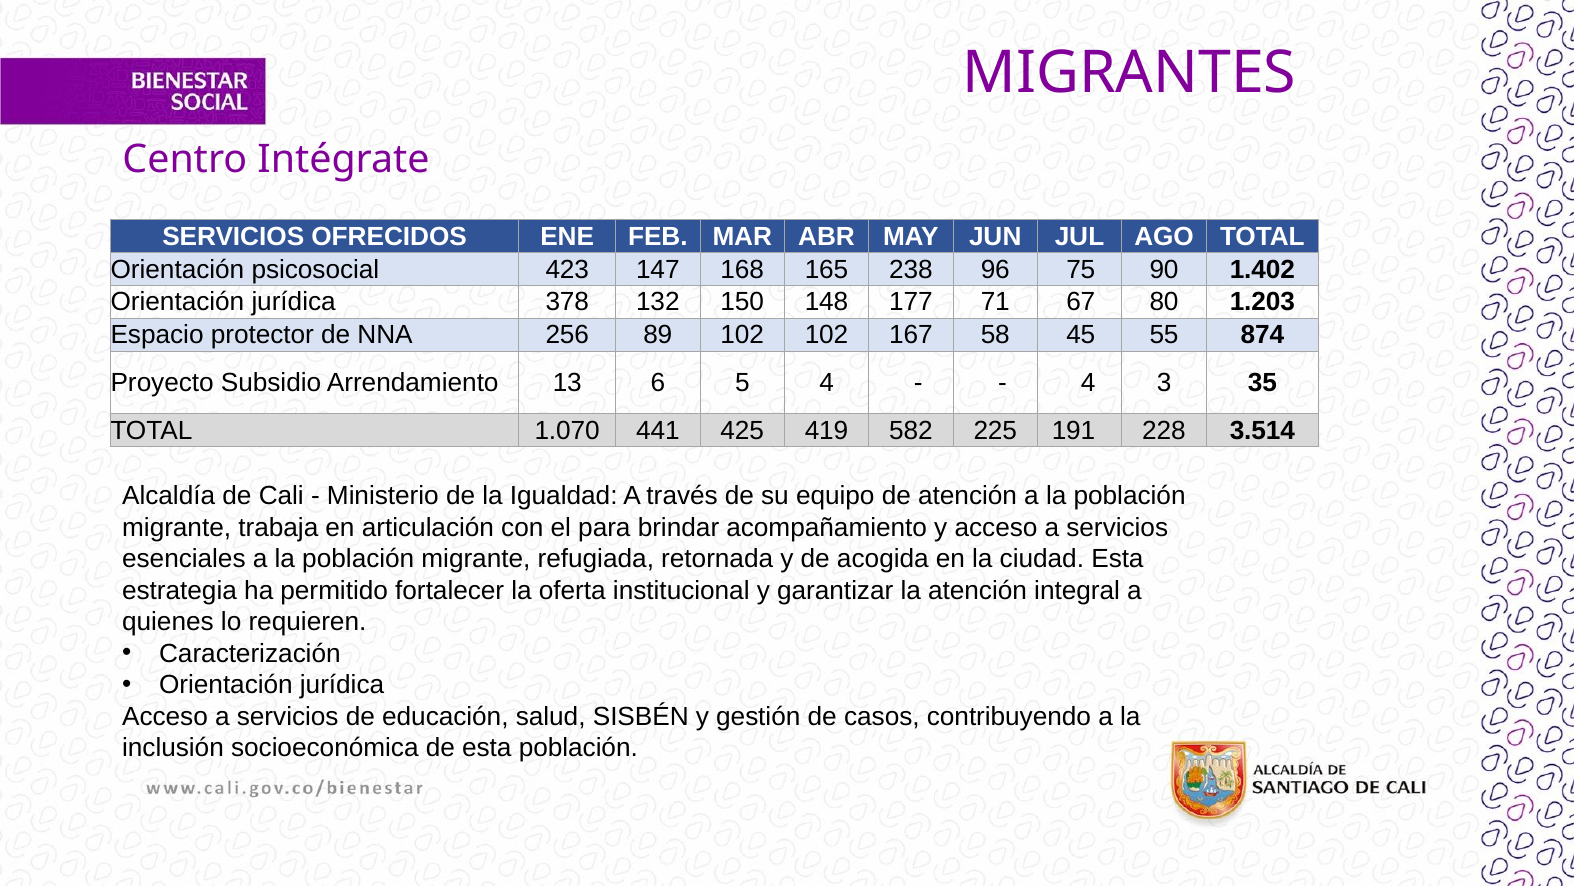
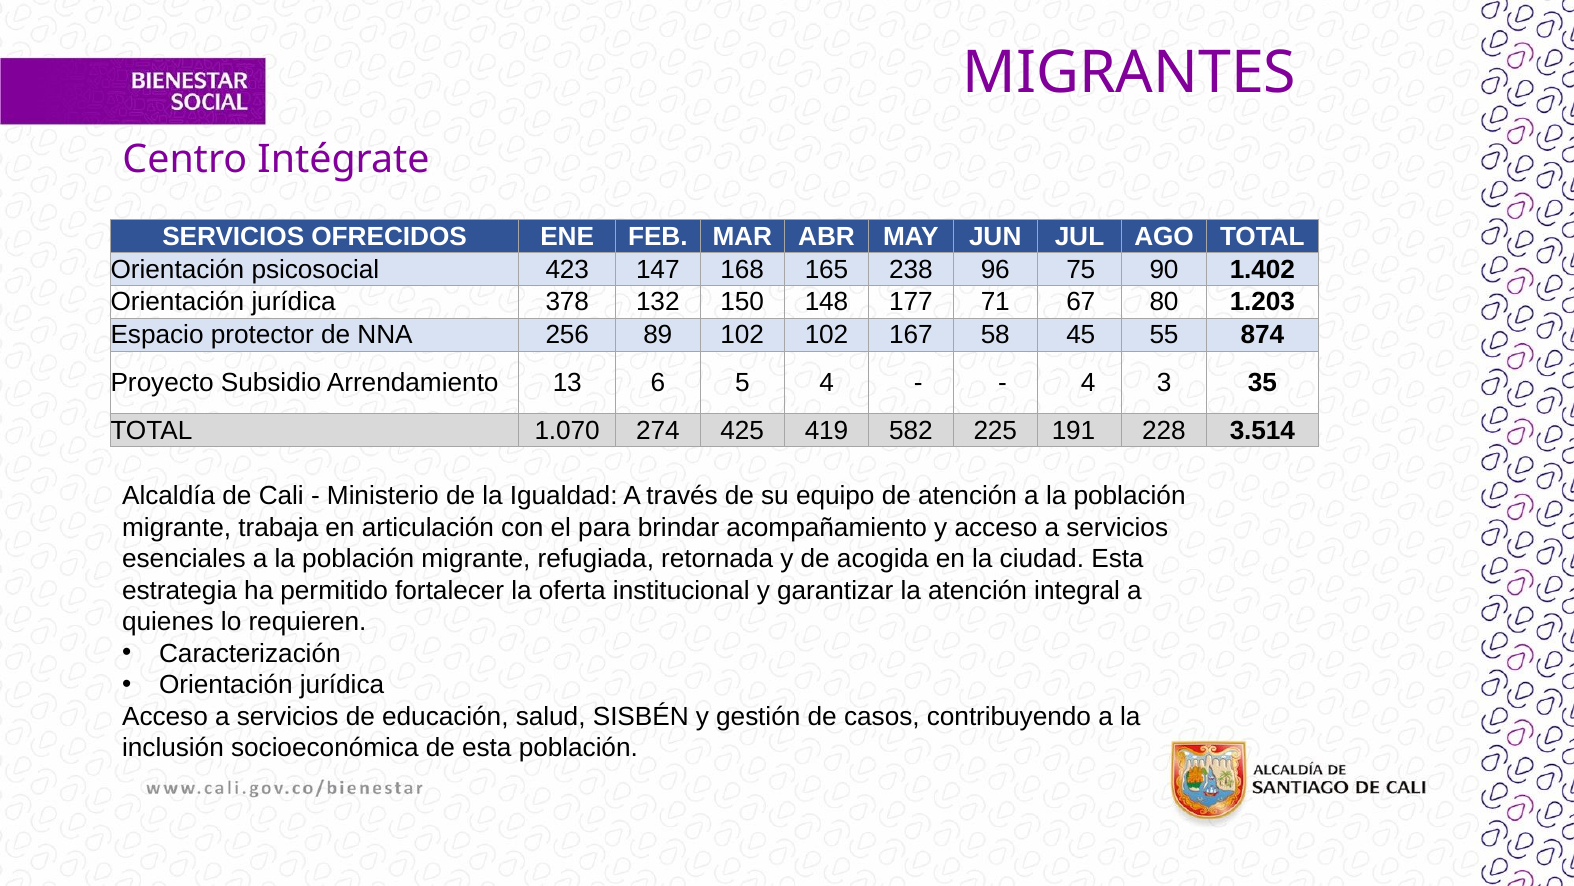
441: 441 -> 274 (658, 430)
